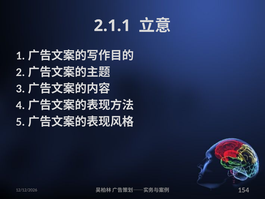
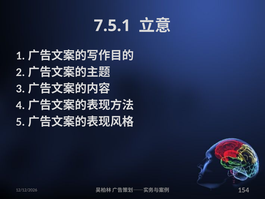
2.1.1: 2.1.1 -> 7.5.1 (112, 26)
